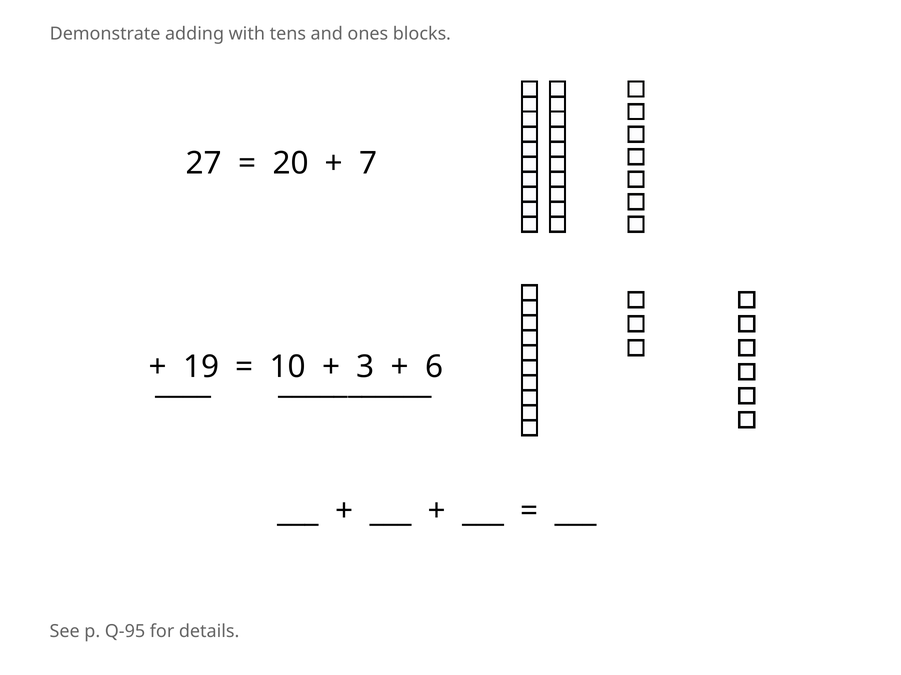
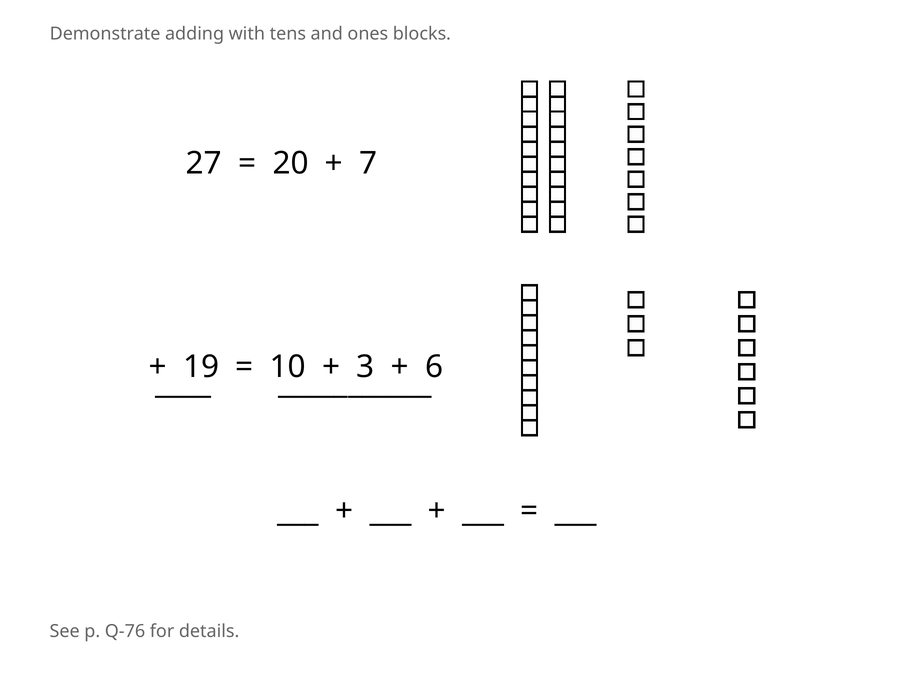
Q-95: Q-95 -> Q-76 (125, 632)
